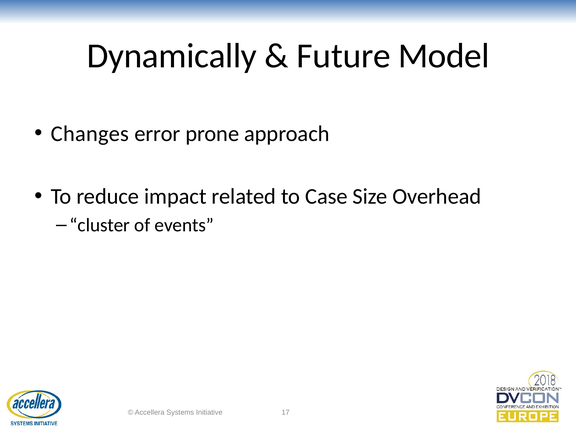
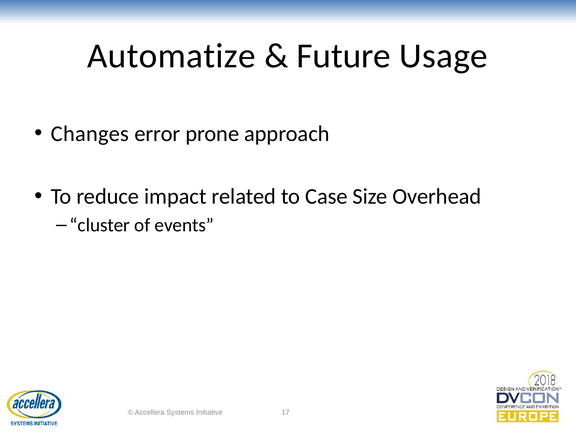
Dynamically: Dynamically -> Automatize (171, 56)
Model: Model -> Usage (443, 56)
